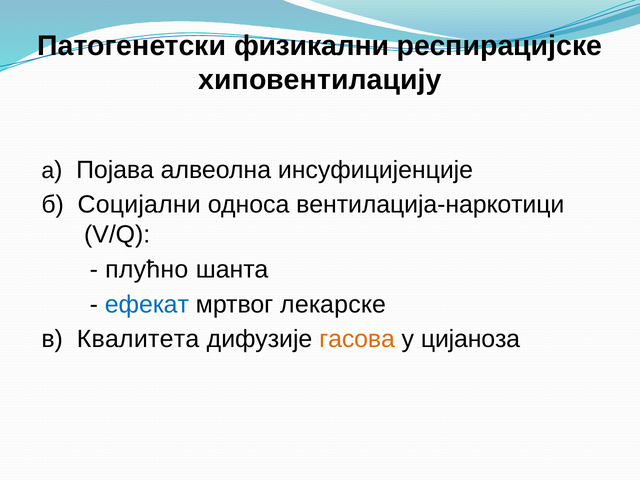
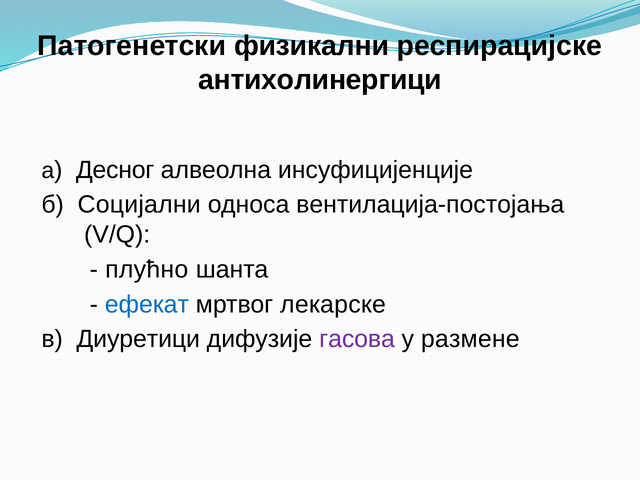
хиповентилацију: хиповентилацију -> антихолинергици (320, 80)
Појава: Појава -> Десног (115, 170)
вентилација-наркотици: вентилација-наркотици -> вентилација-постојања (430, 205)
Квалитета: Квалитета -> Диуретици (138, 339)
гасова colour: orange -> purple (357, 339)
цијаноза: цијаноза -> размене (470, 339)
